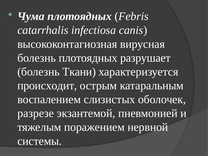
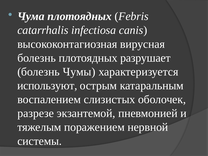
Ткани: Ткани -> Чумы (79, 72)
происходит: происходит -> используют (47, 86)
